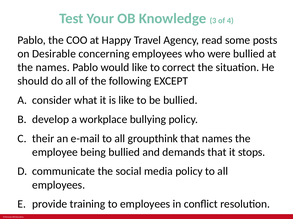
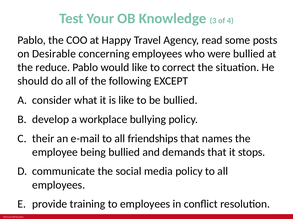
the names: names -> reduce (53, 68)
groupthink: groupthink -> friendships (153, 139)
